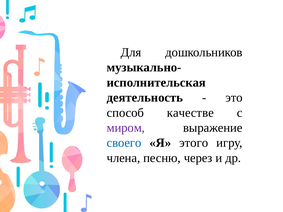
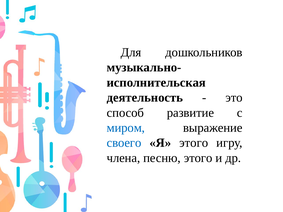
качестве: качестве -> развитие (190, 113)
миром colour: purple -> blue (126, 128)
песню через: через -> этого (198, 158)
